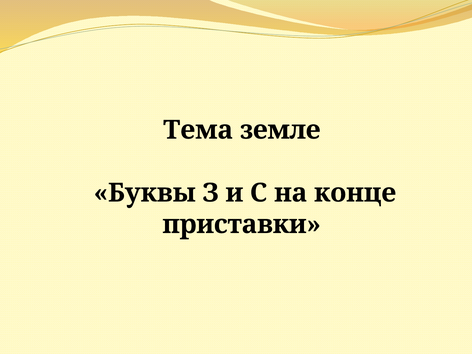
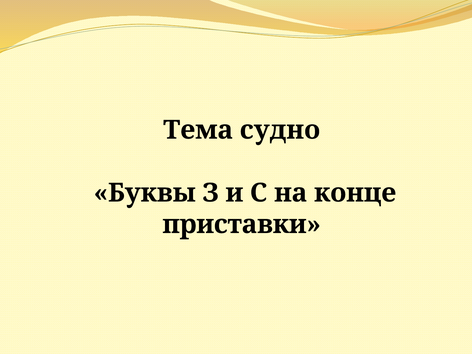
земле: земле -> судно (280, 130)
